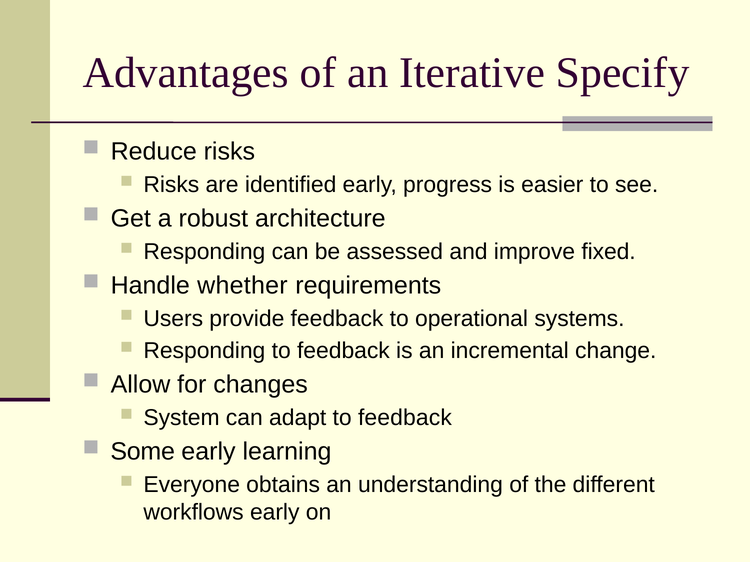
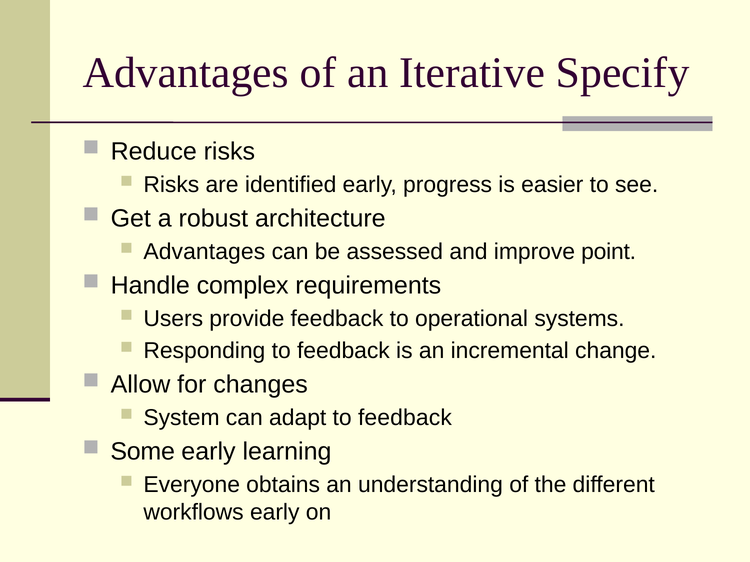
Responding: Responding -> Advantages (204, 252)
fixed: fixed -> point (609, 252)
whether: whether -> complex (243, 286)
